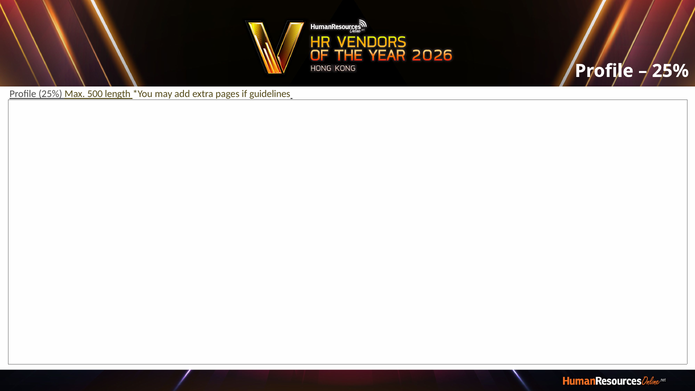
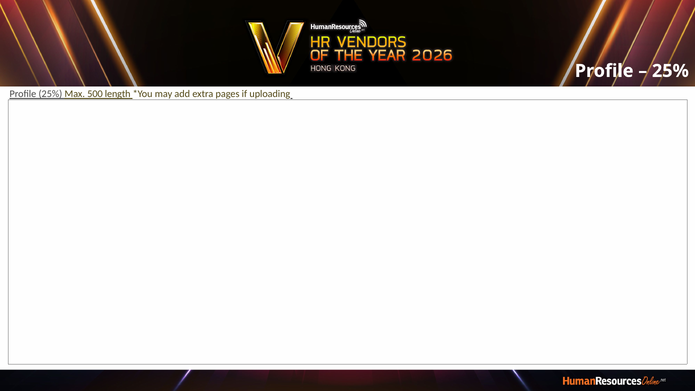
guidelines: guidelines -> uploading (270, 94)
